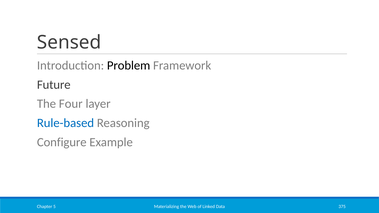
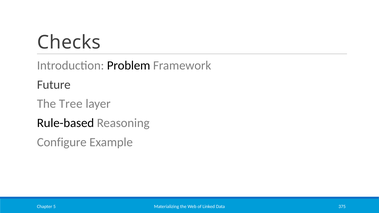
Sensed: Sensed -> Checks (69, 42)
Four: Four -> Tree (71, 104)
Rule-based colour: blue -> black (65, 123)
